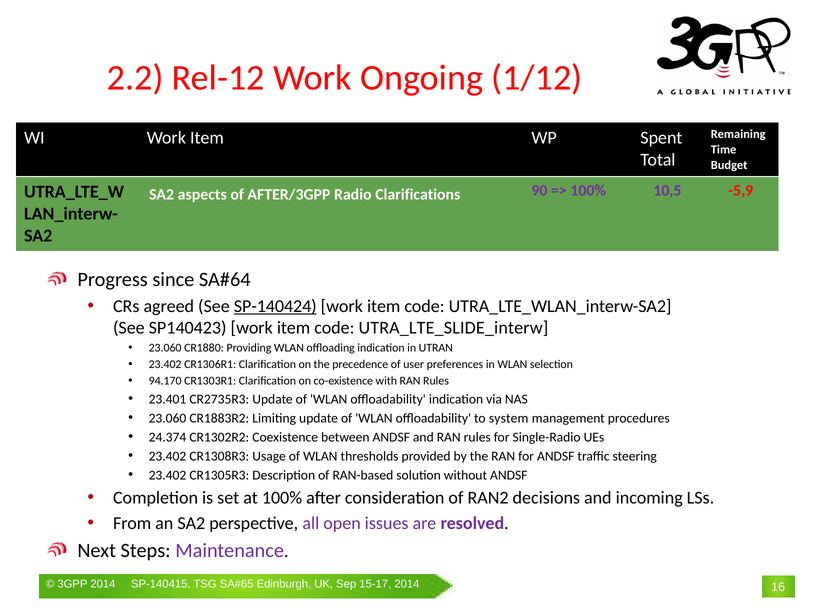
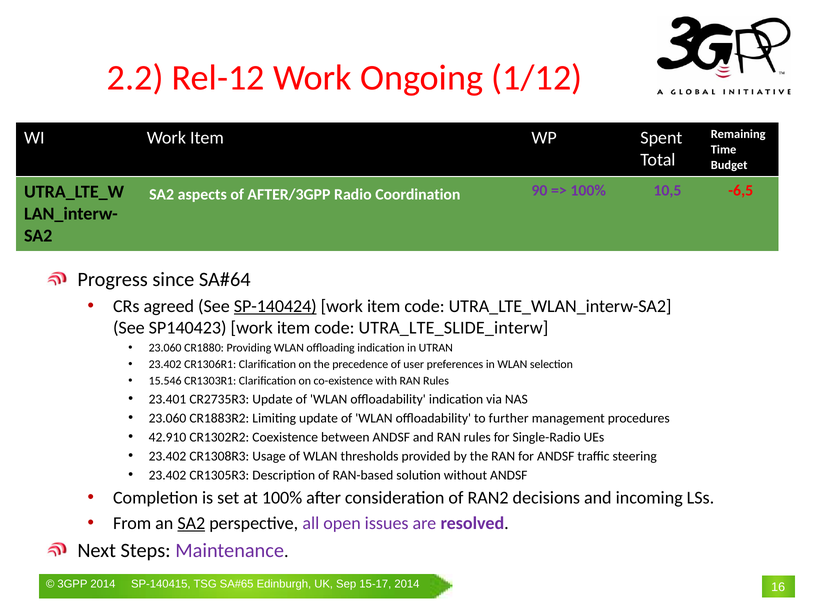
Clarifications: Clarifications -> Coordination (418, 194)
-5,9: -5,9 -> -6,5 (741, 191)
94.170: 94.170 -> 15.546 (165, 381)
system: system -> further (509, 418)
24.374: 24.374 -> 42.910 (167, 437)
SA2 underline: none -> present (191, 524)
